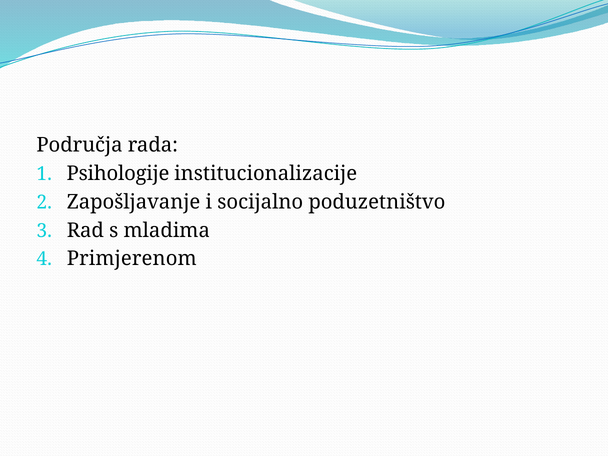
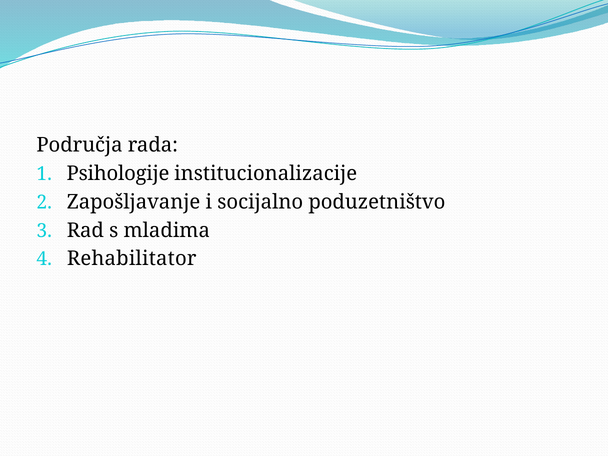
Primjerenom: Primjerenom -> Rehabilitator (132, 259)
